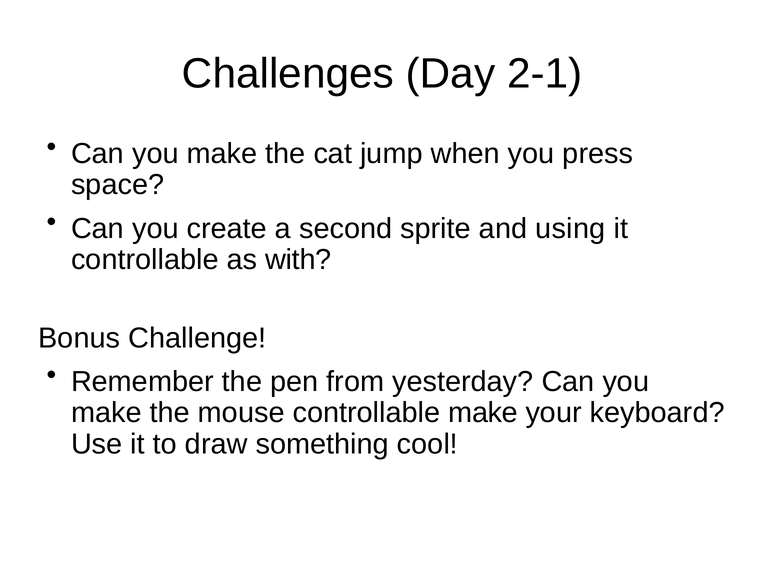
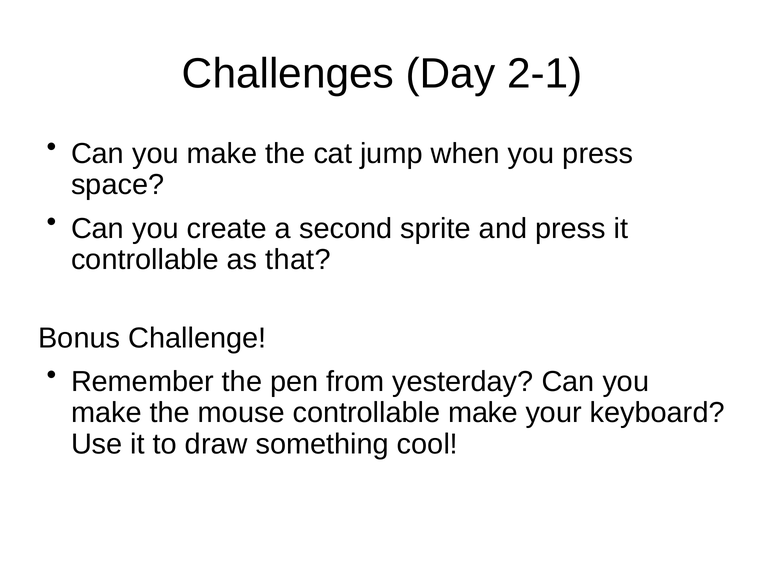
and using: using -> press (571, 228)
with: with -> that (298, 260)
